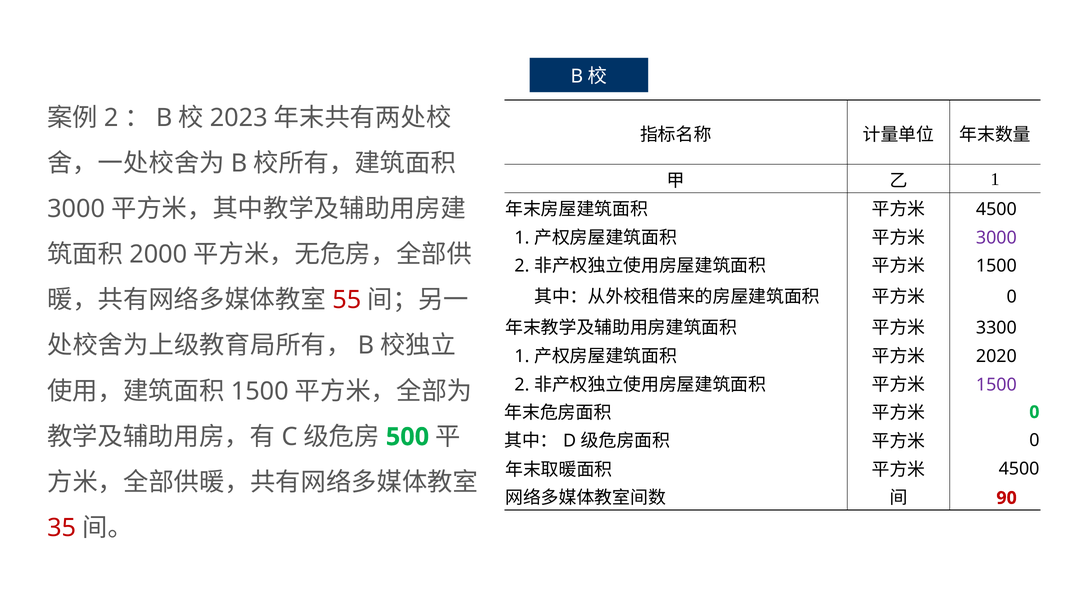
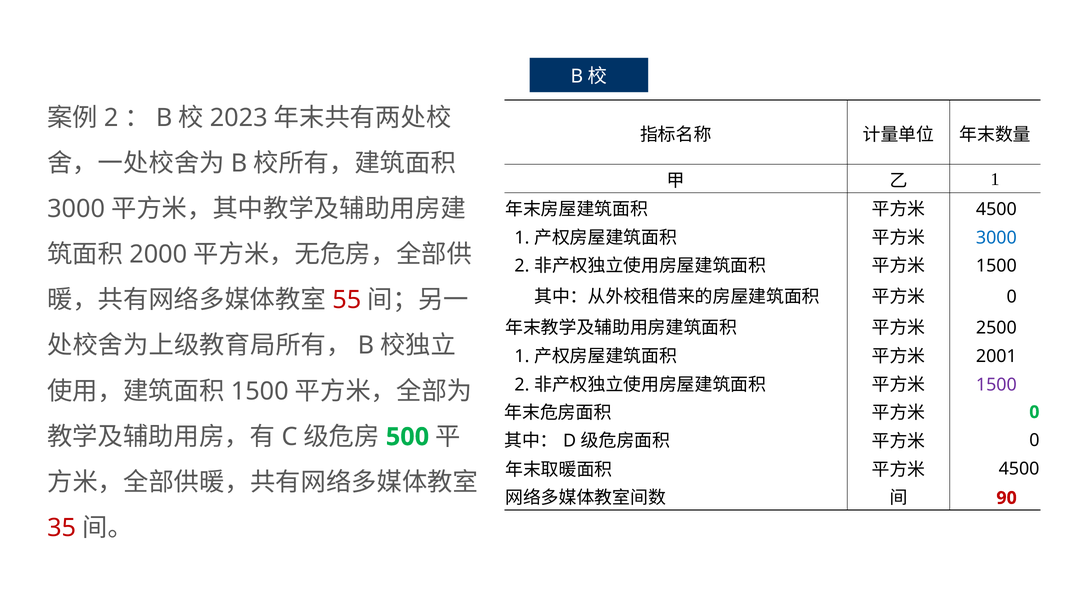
3000 colour: purple -> blue (996, 238)
3300: 3300 -> 2500 (996, 328)
2020: 2020 -> 2001 (996, 356)
